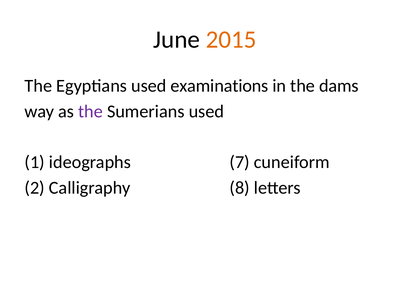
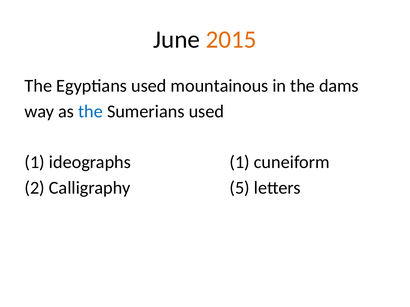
examinations: examinations -> mountainous (219, 86)
the colour: purple -> blue (91, 112)
ideographs 7: 7 -> 1 (240, 163)
8: 8 -> 5 (240, 188)
